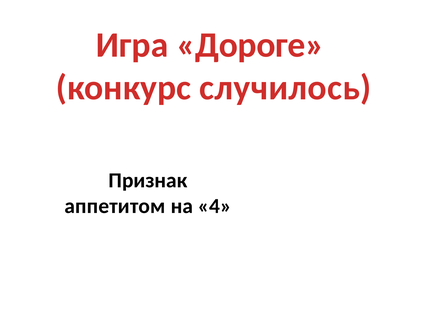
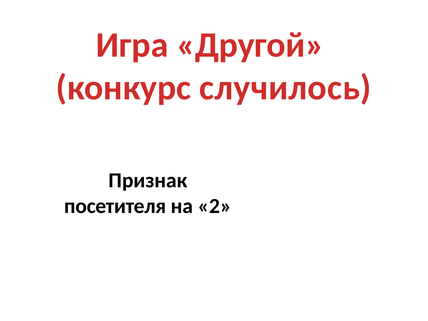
Дороге: Дороге -> Другой (250, 45)
аппетитом: аппетитом -> посетителя (115, 206)
4: 4 -> 2 (215, 206)
